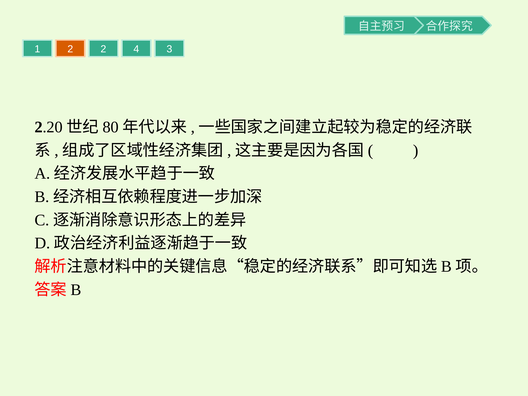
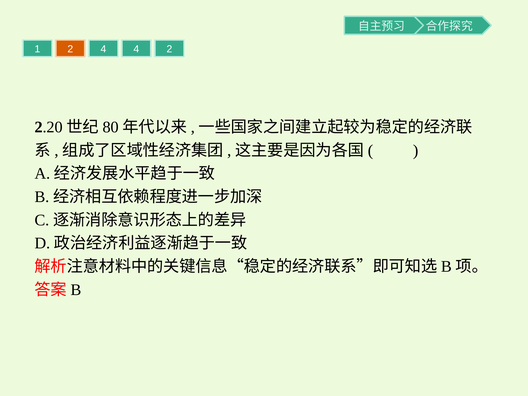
2 2: 2 -> 4 (103, 49)
4 3: 3 -> 2 (169, 49)
